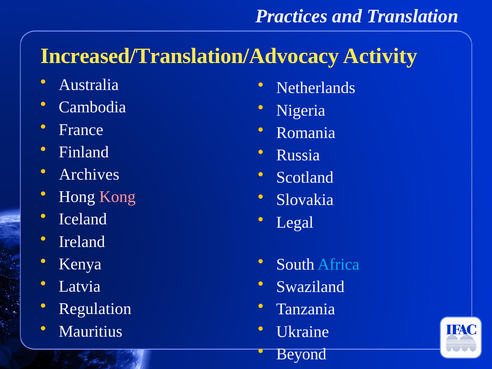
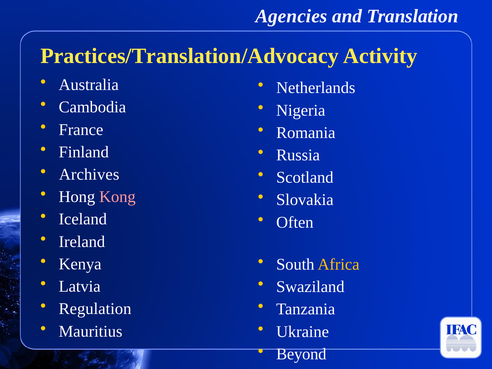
Practices: Practices -> Agencies (291, 16)
Increased/Translation/Advocacy: Increased/Translation/Advocacy -> Practices/Translation/Advocacy (190, 56)
Legal: Legal -> Often (295, 222)
Africa colour: light blue -> yellow (339, 264)
